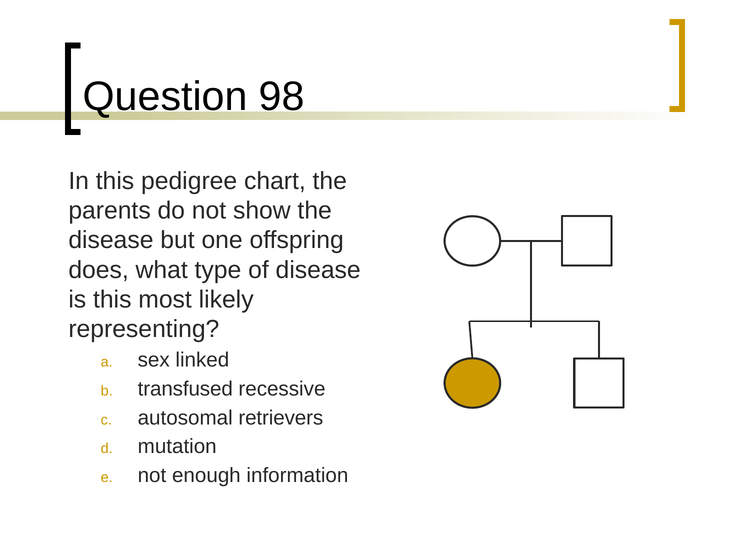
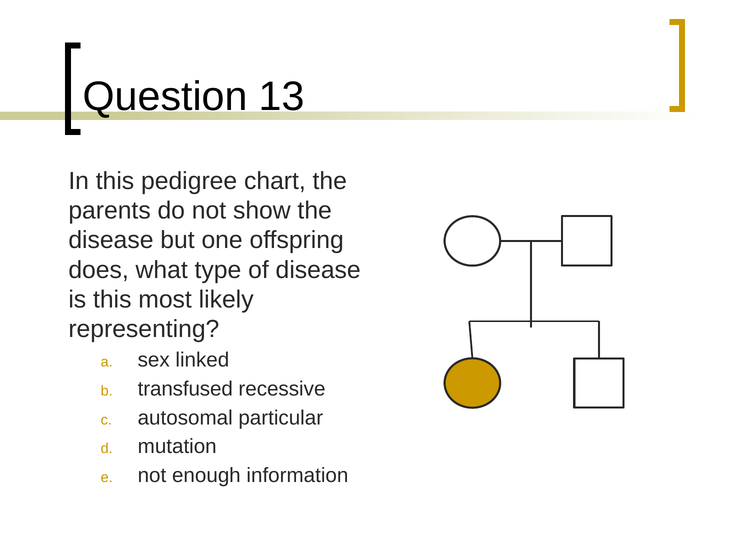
98: 98 -> 13 (282, 97)
retrievers: retrievers -> particular (281, 418)
